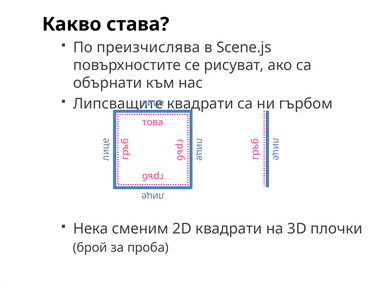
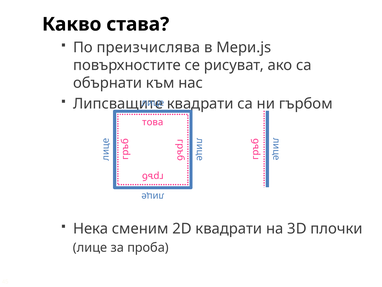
Scene.js: Scene.js -> Мери.js (244, 47)
брой: брой -> лице (90, 247)
